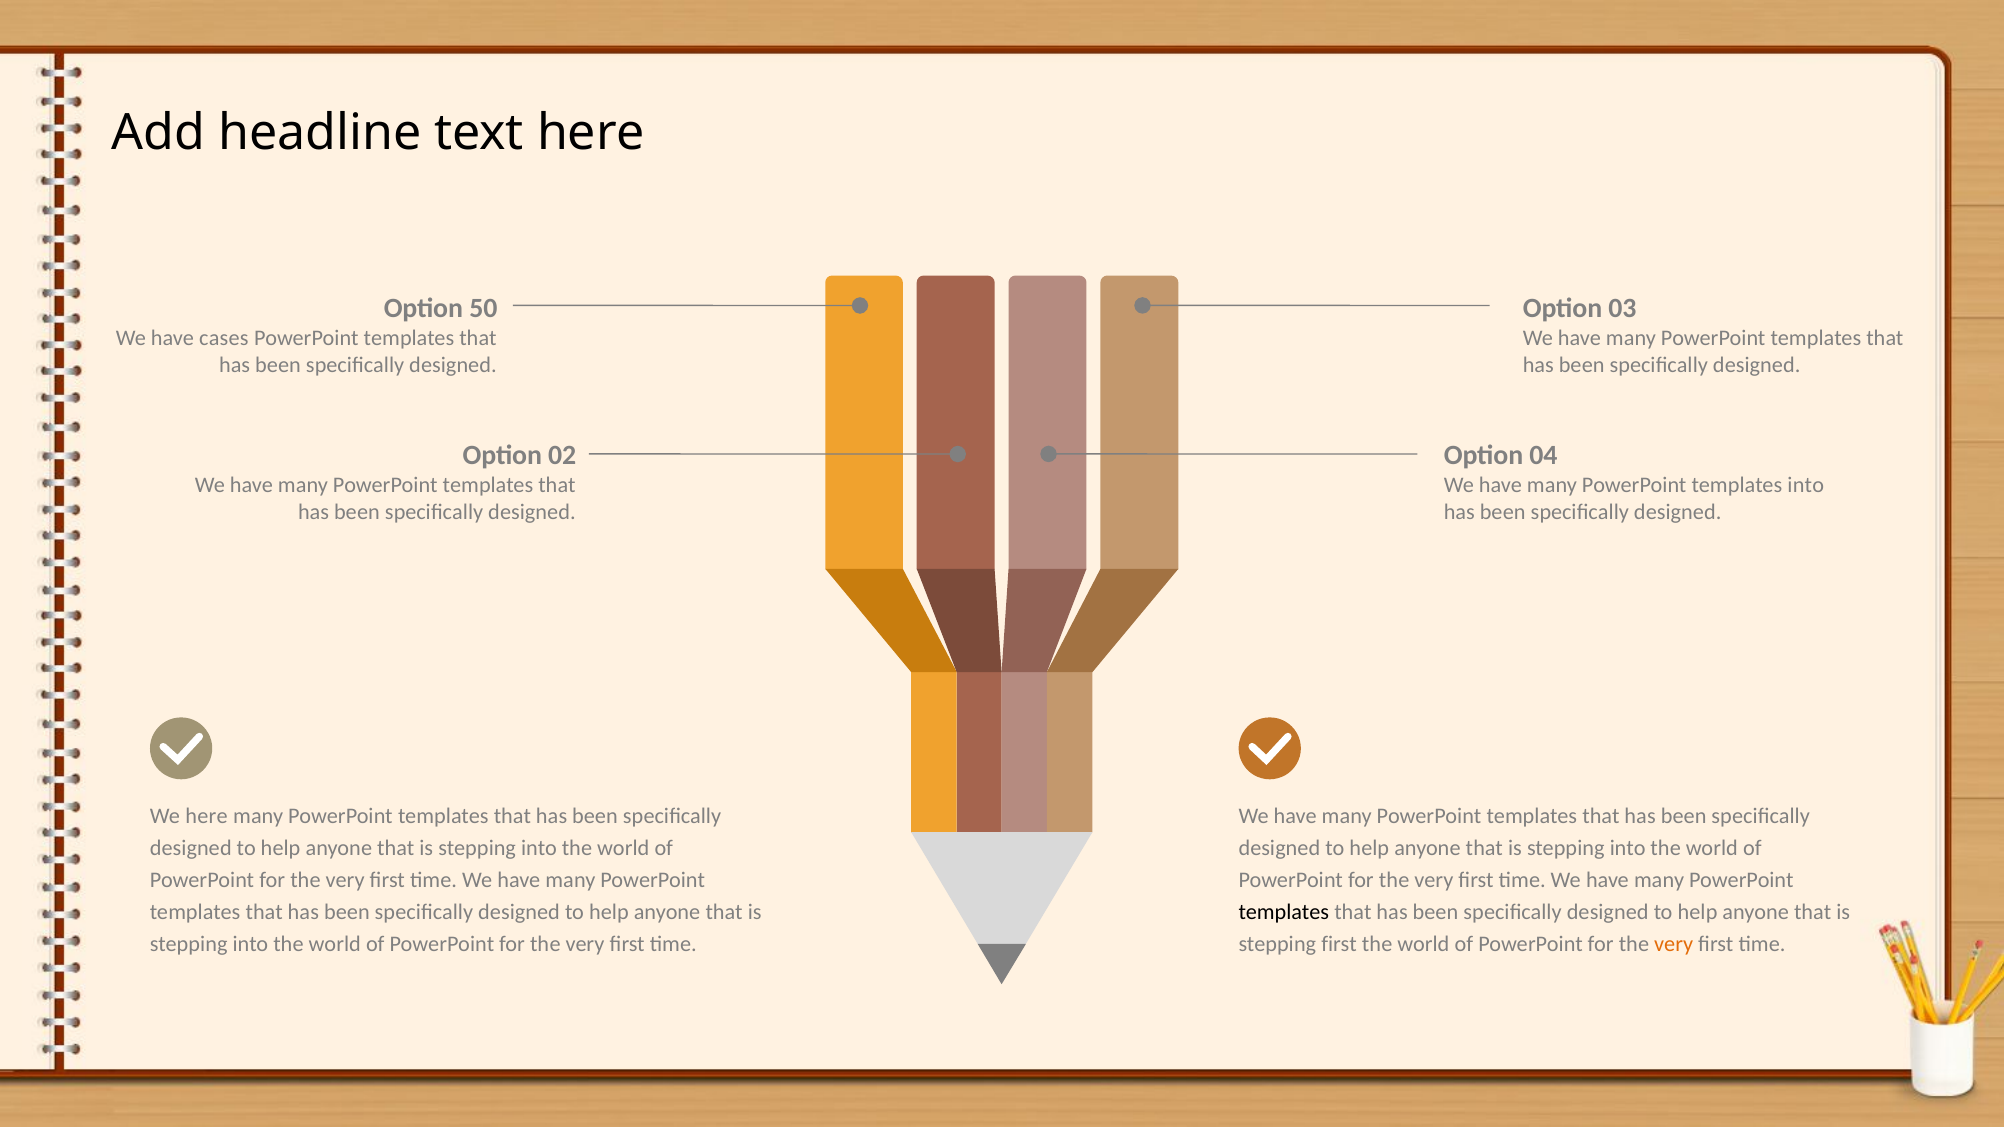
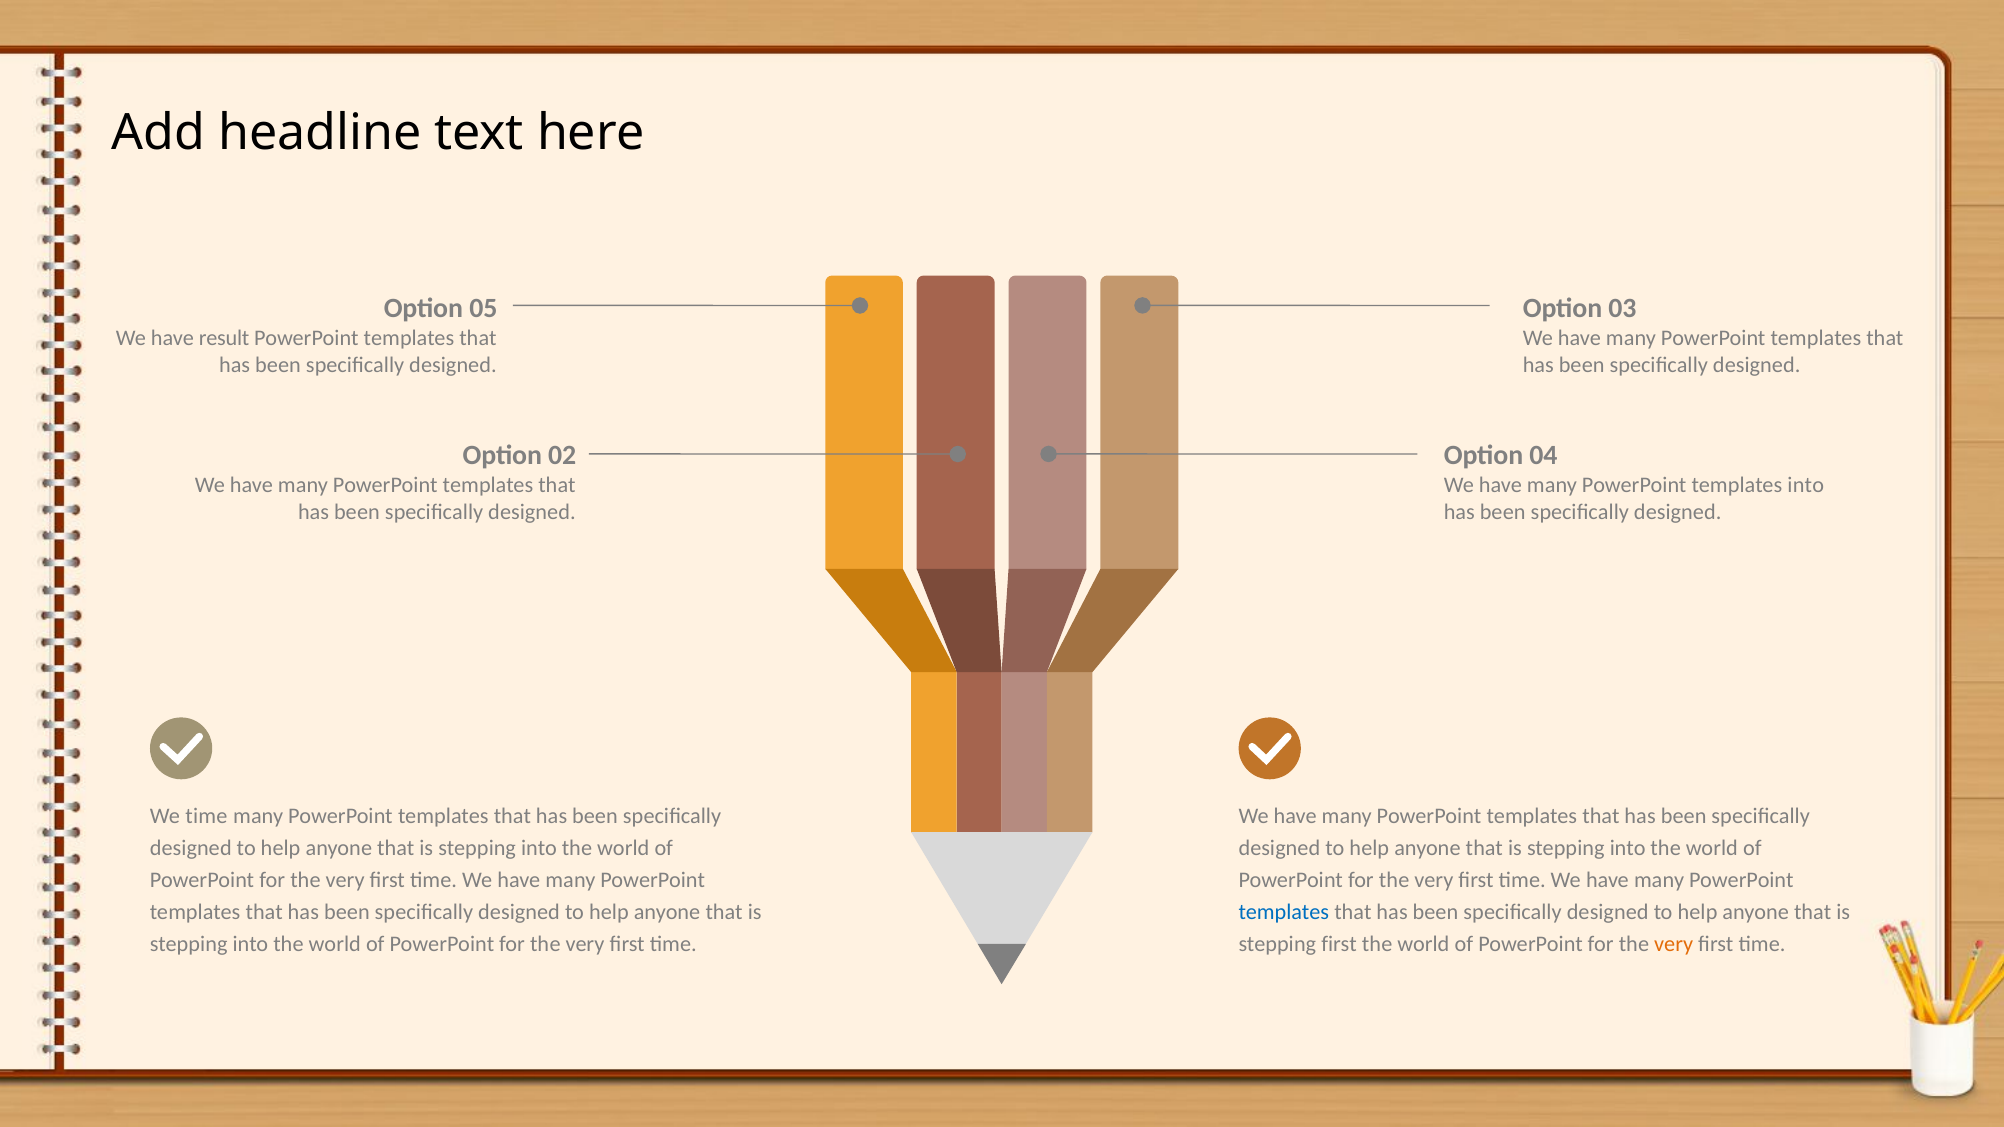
50: 50 -> 05 (483, 308)
cases: cases -> result (224, 338)
We here: here -> time (206, 817)
templates colour: black -> blue (1284, 913)
